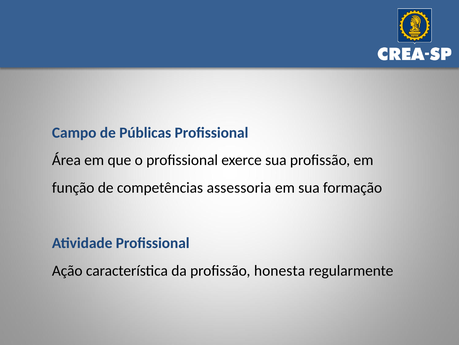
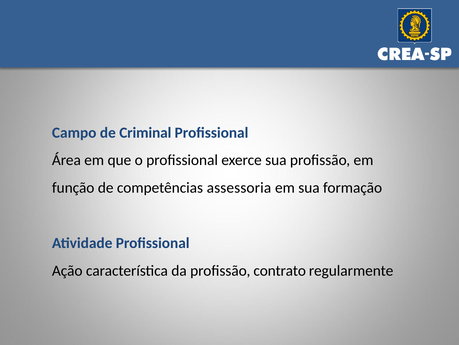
Públicas: Públicas -> Criminal (145, 132)
honesta: honesta -> contrato (280, 270)
